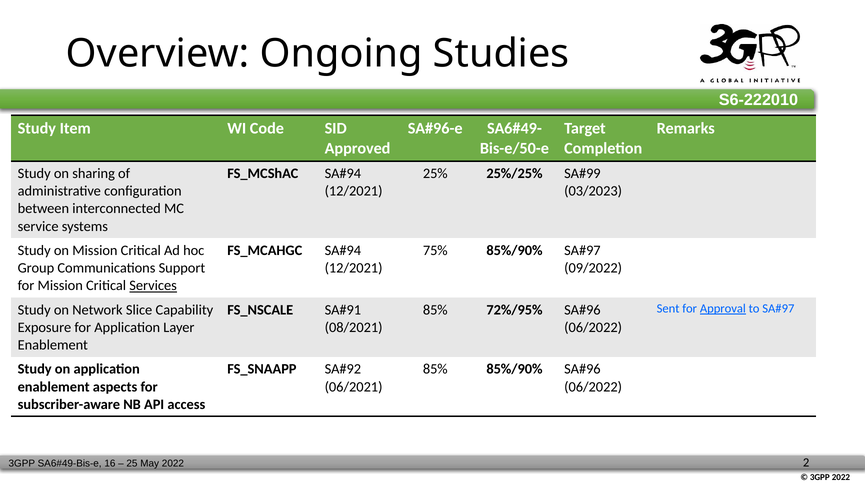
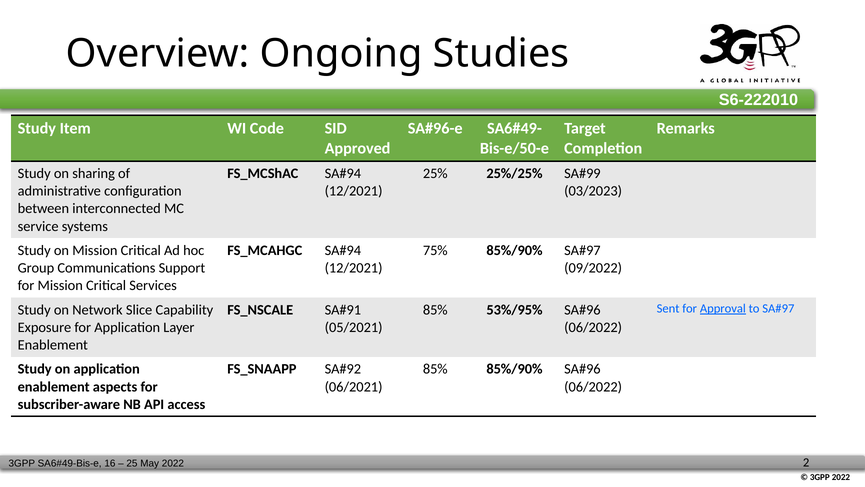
Services underline: present -> none (153, 285)
72%/95%: 72%/95% -> 53%/95% (515, 309)
08/2021: 08/2021 -> 05/2021 (354, 327)
